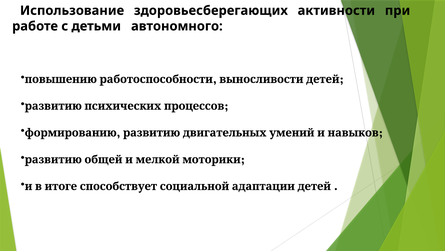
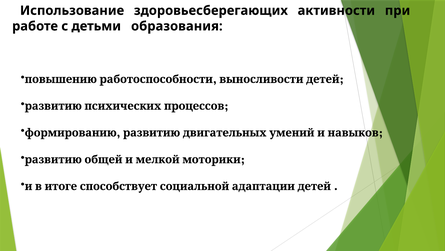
автономного: автономного -> образования (177, 26)
